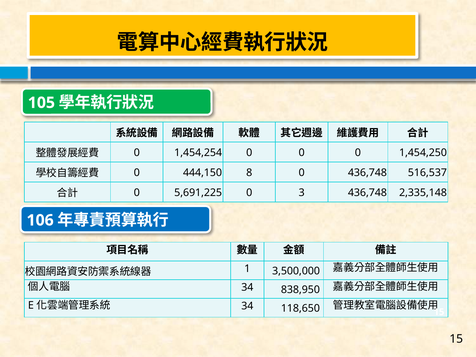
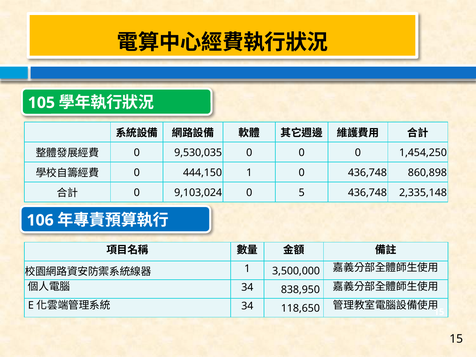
1,454,254: 1,454,254 -> 9,530,035 (198, 153)
444,150 8: 8 -> 1 (249, 173)
516,537: 516,537 -> 860,898 (427, 173)
5,691,225: 5,691,225 -> 9,103,024 (198, 193)
3: 3 -> 5 (302, 193)
